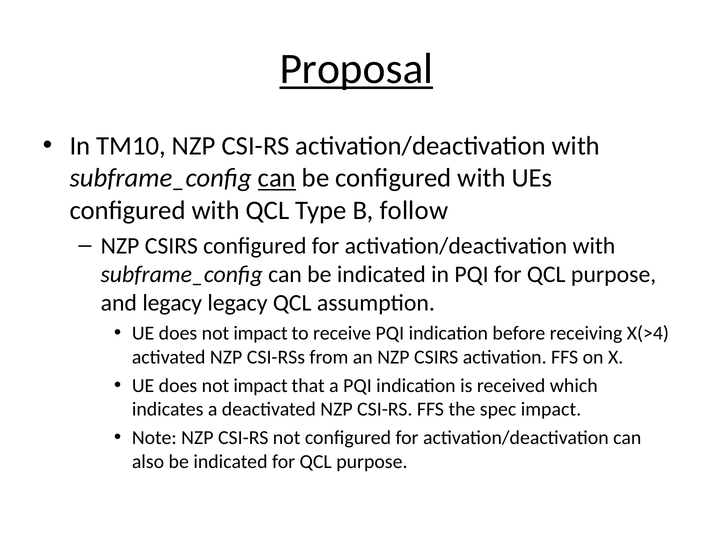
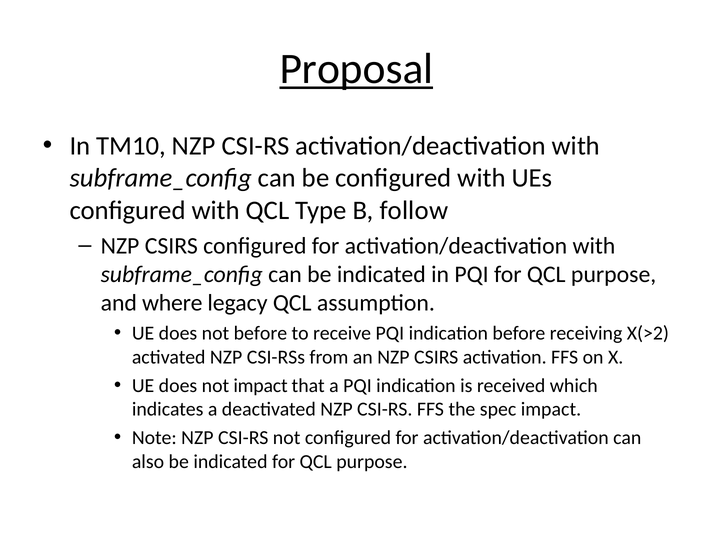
can underline: present -> none (277, 178)
and legacy: legacy -> where (172, 303)
impact: impact -> before (260, 334)
X(>4: X(>4 -> X(>2 (648, 334)
